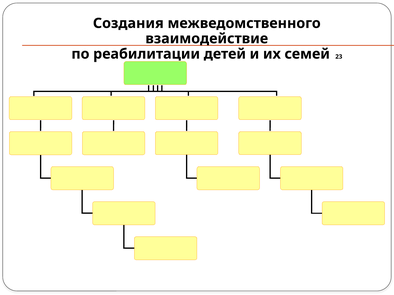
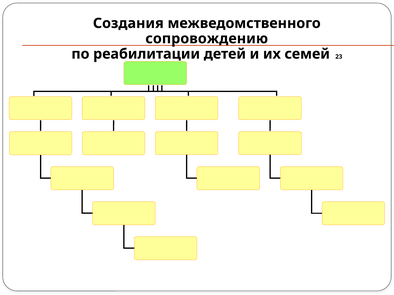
взаимодействие: взаимодействие -> сопровождению (207, 39)
